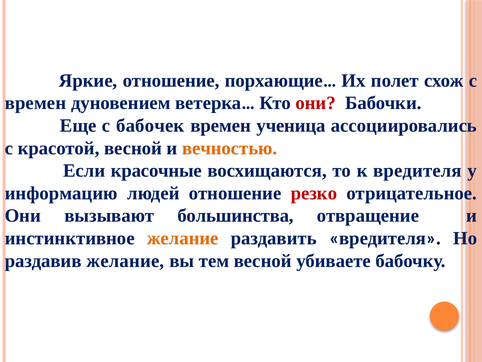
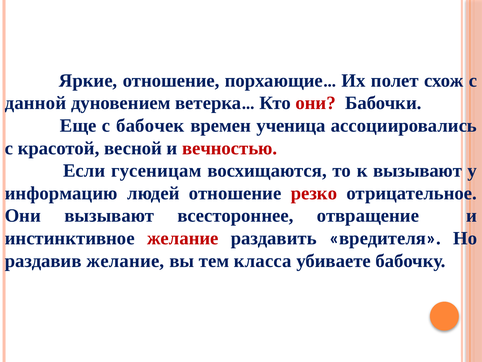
времен: времен -> данной (36, 103)
вечностью colour: orange -> red (230, 148)
красочные: красочные -> гусеницам (156, 170)
к вредителя: вредителя -> вызывают (418, 170)
большинства: большинства -> всестороннее (235, 215)
желание colour: orange -> red (183, 238)
тем весной: весной -> класса (263, 260)
